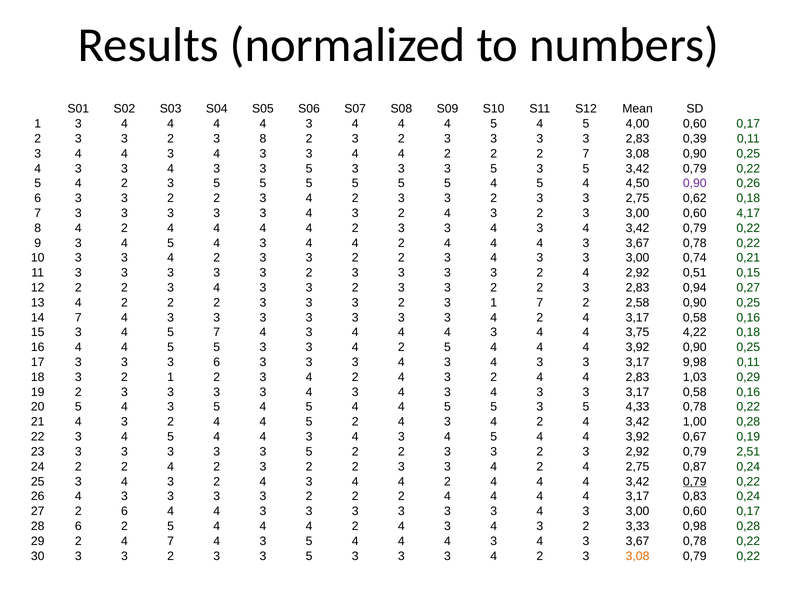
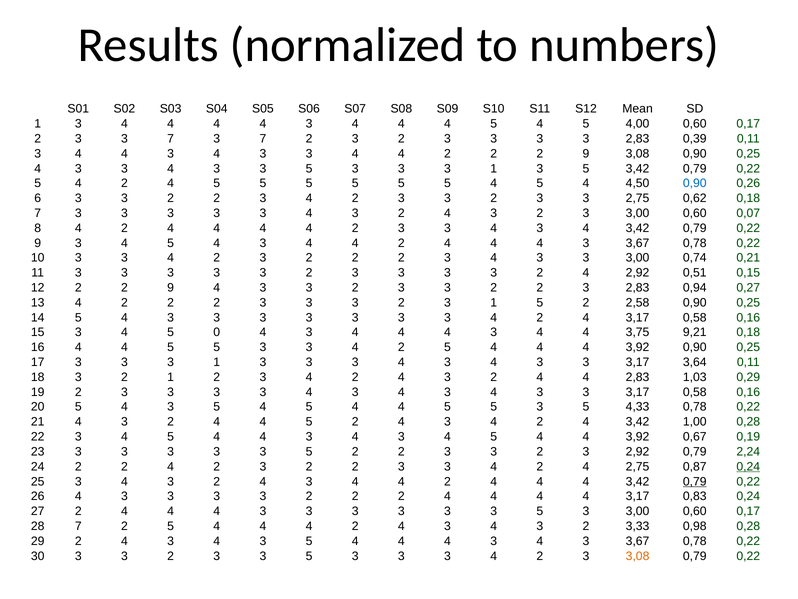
2: 2 -> 7 (171, 139)
8: 8 -> 7 (263, 139)
2 2 2 7: 7 -> 9 (586, 153)
5: 5 -> 1 (494, 168)
5 4 2 3: 3 -> 4 (171, 183)
0,90 colour: purple -> blue (695, 183)
4,17: 4,17 -> 0,07 (748, 213)
3: 3 -> 2 (309, 258)
12 2 2 3: 3 -> 9 (171, 287)
1 7: 7 -> 5 (540, 302)
14 7: 7 -> 5 (78, 317)
5 7: 7 -> 0 (217, 332)
4,22: 4,22 -> 9,21 (695, 332)
6: 6 -> 1 (217, 362)
9,98: 9,98 -> 3,64 (695, 362)
2,51: 2,51 -> 2,24 (748, 451)
0,24 underline: none -> present (748, 466)
27 2 6: 6 -> 4 (124, 511)
4: 4 -> 5 (540, 511)
28 6: 6 -> 7 (78, 526)
29 2 4 7: 7 -> 3 (171, 541)
